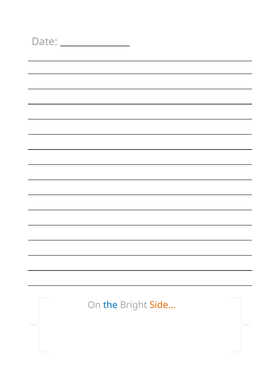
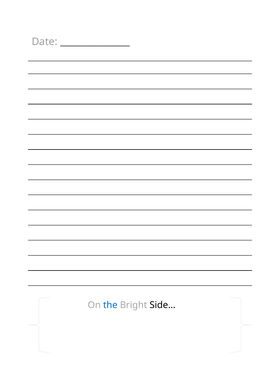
Side… colour: orange -> black (163, 305)
